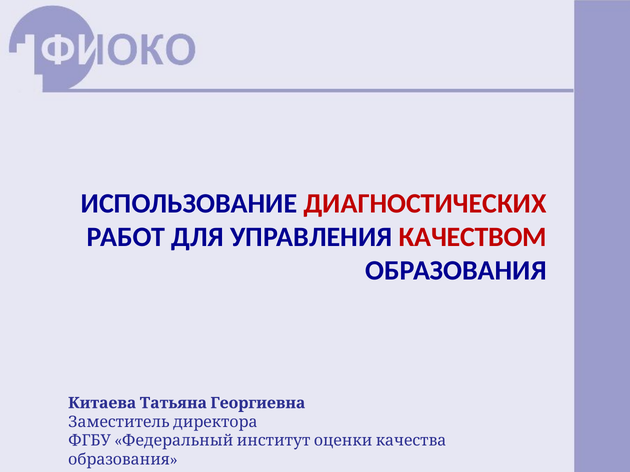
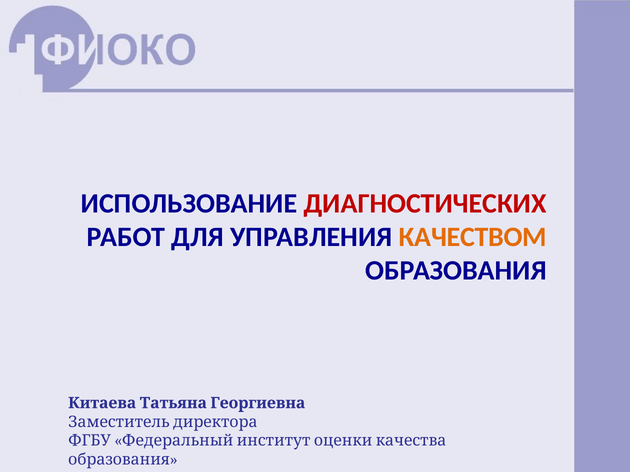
КАЧЕСТВОМ colour: red -> orange (473, 237)
